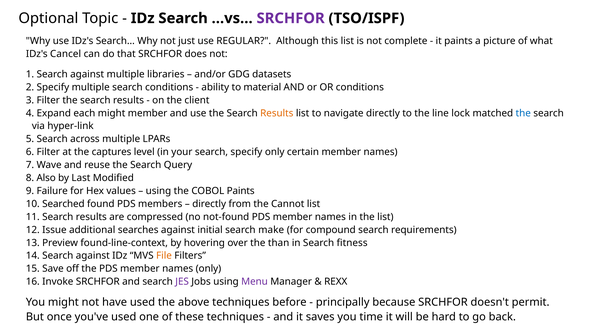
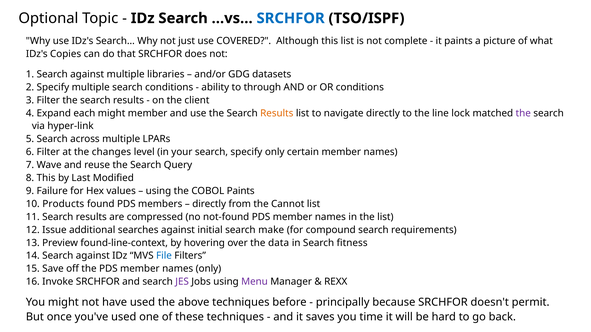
SRCHFOR colour: purple -> blue (291, 18)
REGULAR: REGULAR -> COVERED (244, 41)
Cancel: Cancel -> Copies (66, 54)
material: material -> through (262, 87)
the colour: blue -> purple (523, 113)
captures: captures -> changes (111, 152)
8 Also: Also -> This (46, 178)
Searched: Searched -> Products (63, 204)
than: than -> data (279, 243)
File colour: orange -> blue (164, 256)
